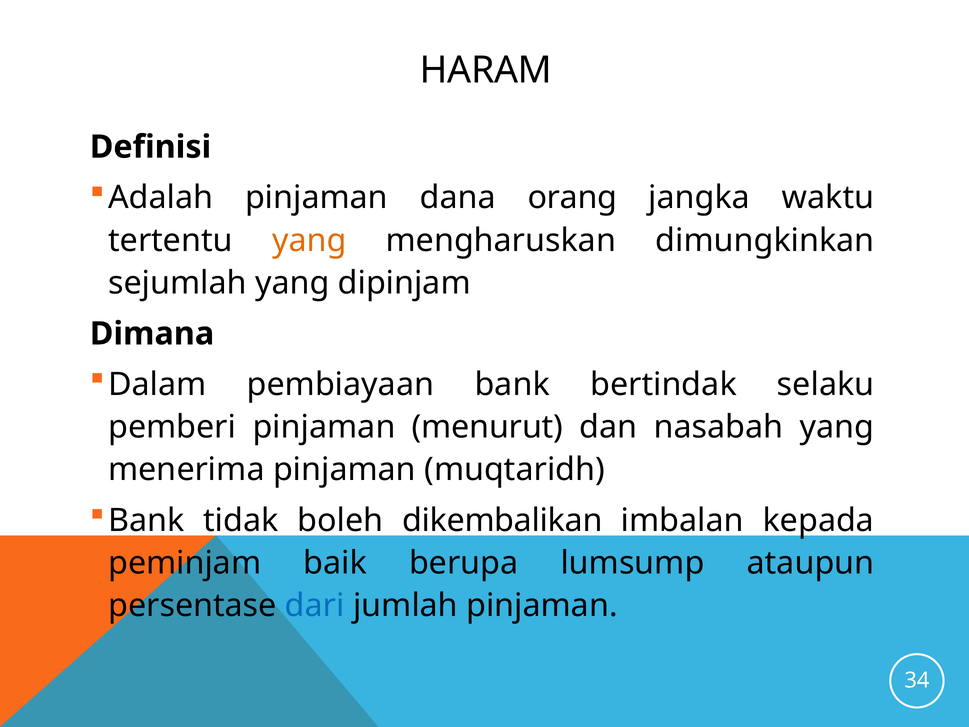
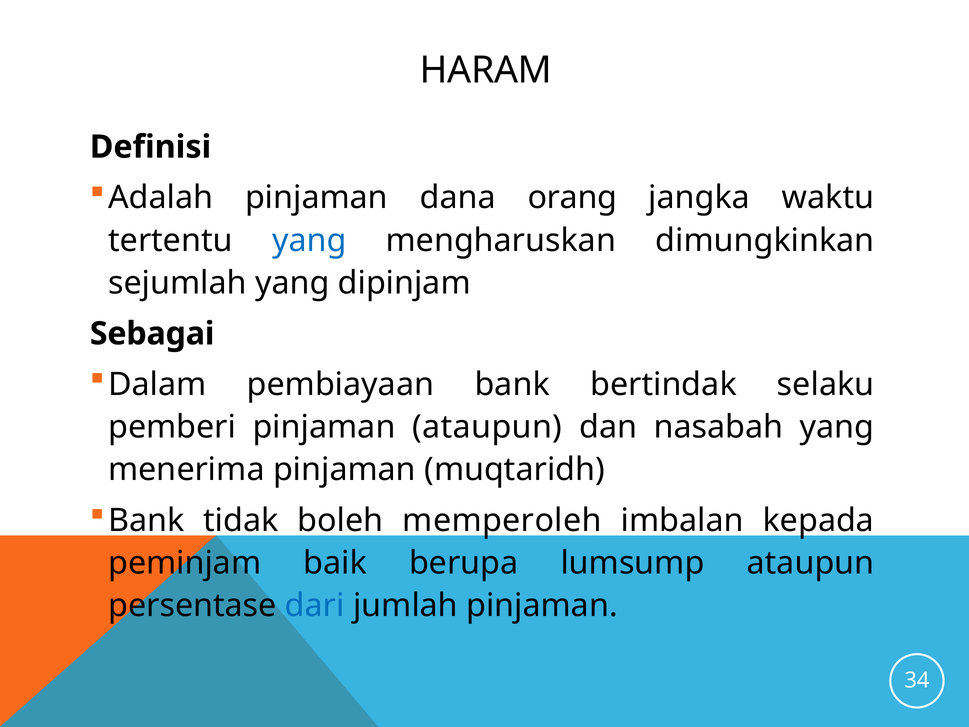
yang colour: orange -> blue (309, 240)
Dimana: Dimana -> Sebagai (152, 334)
pinjaman menurut: menurut -> ataupun (487, 427)
dikembalikan: dikembalikan -> memperoleh (502, 520)
